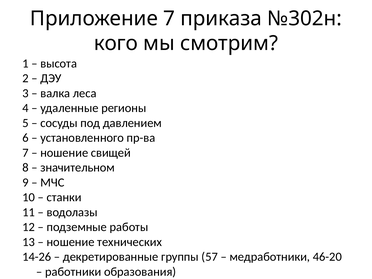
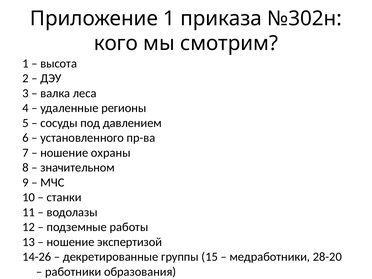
Приложение 7: 7 -> 1 (169, 19)
свищей: свищей -> охраны (111, 153)
технических: технических -> экспертизой (130, 242)
57: 57 -> 15 (210, 257)
46-20: 46-20 -> 28-20 (327, 257)
